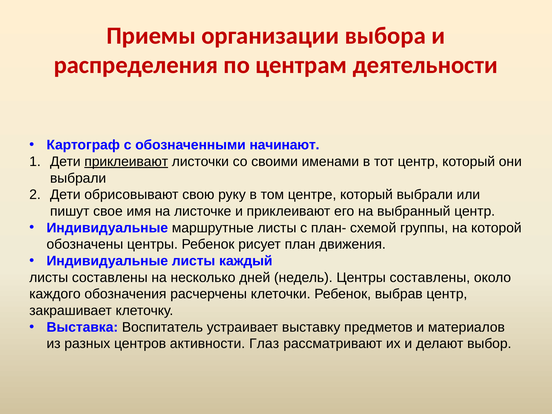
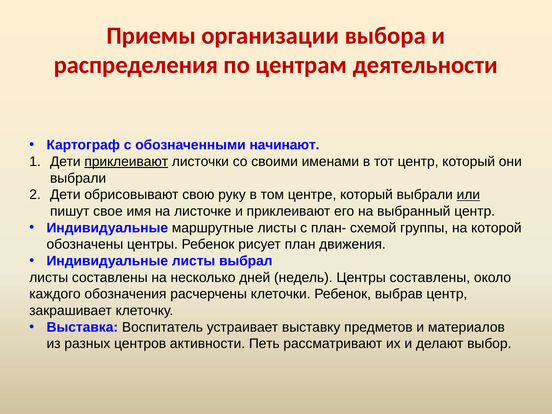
или underline: none -> present (468, 195)
каждый: каждый -> выбрал (246, 261)
Глаз: Глаз -> Петь (264, 344)
